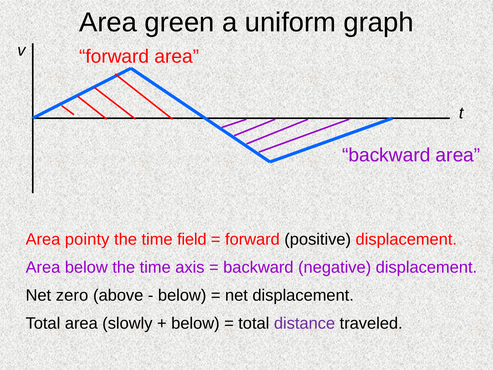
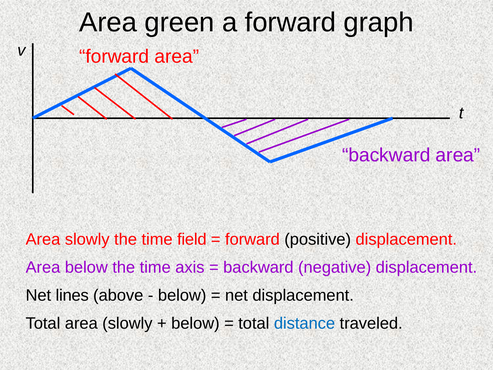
a uniform: uniform -> forward (290, 22)
pointy: pointy -> slowly (87, 239)
zero: zero -> lines (72, 295)
distance colour: purple -> blue (305, 323)
